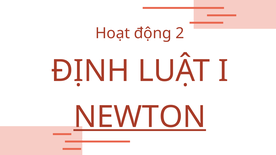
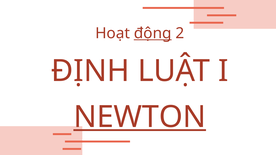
động underline: none -> present (153, 33)
